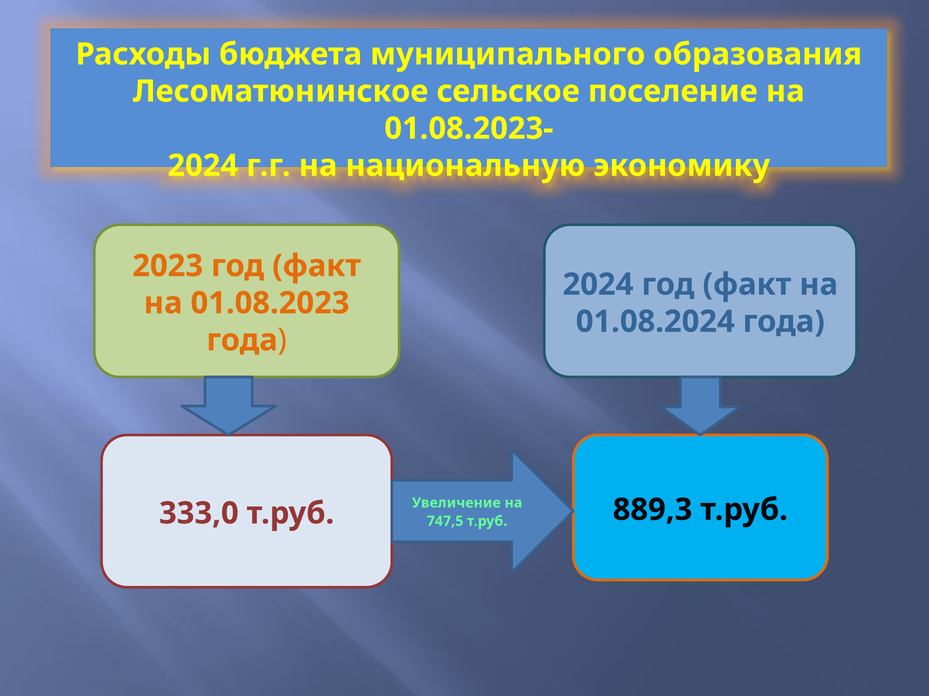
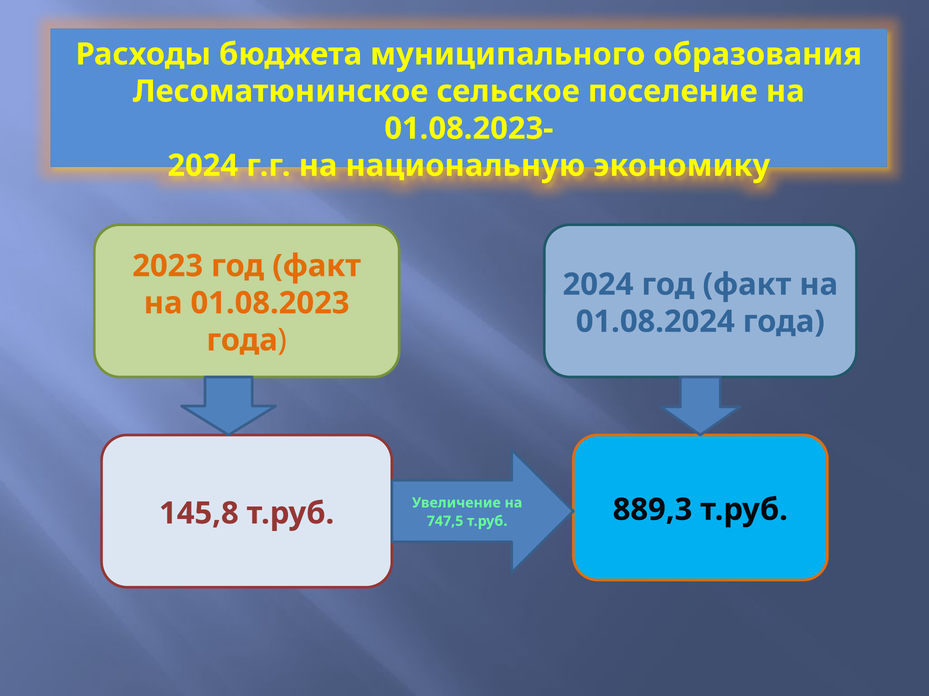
333,0: 333,0 -> 145,8 (199, 514)
